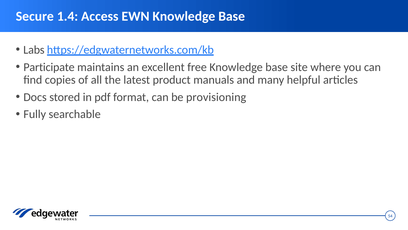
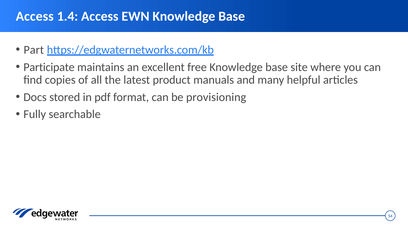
Secure: Secure -> Access (35, 16)
Labs: Labs -> Part (34, 50)
